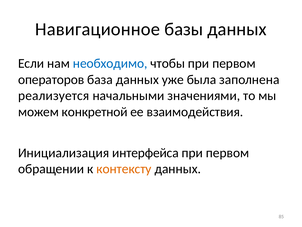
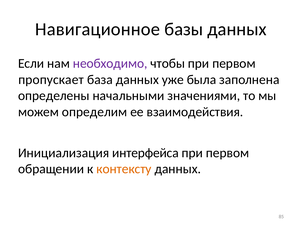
необходимо colour: blue -> purple (110, 63)
операторов: операторов -> пропускает (51, 79)
реализуется: реализуется -> определены (54, 96)
конкретной: конкретной -> определим (95, 112)
